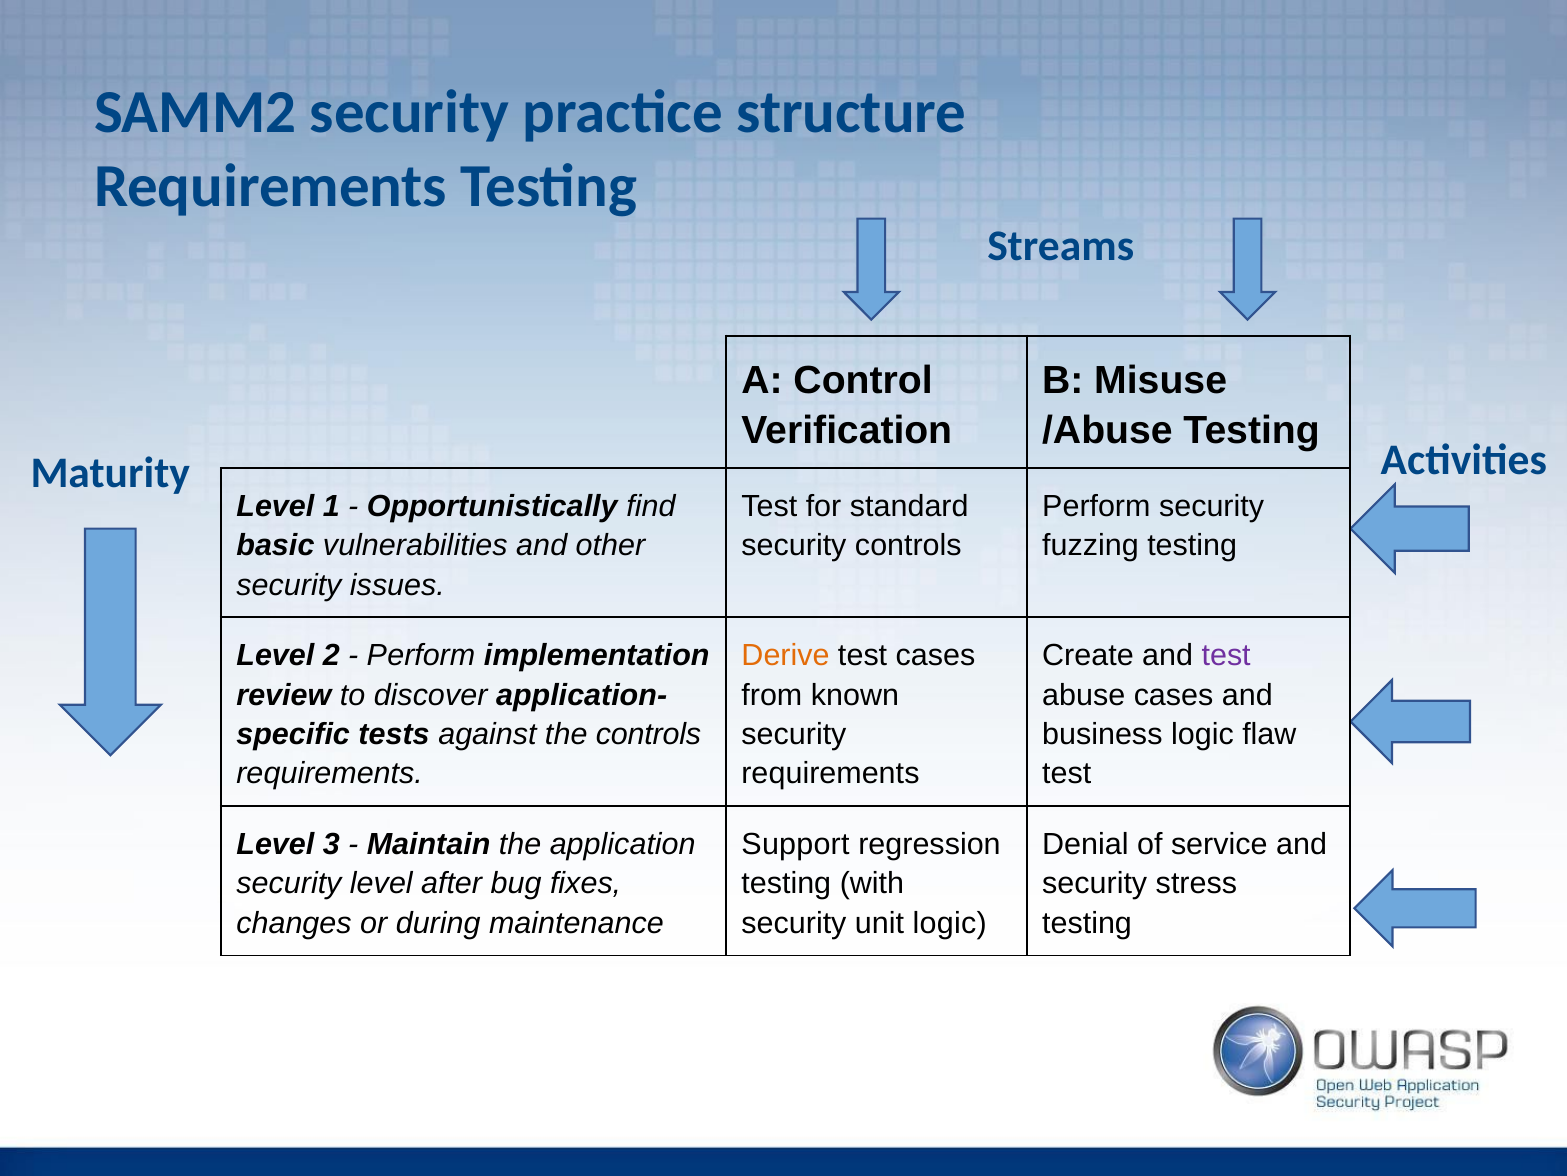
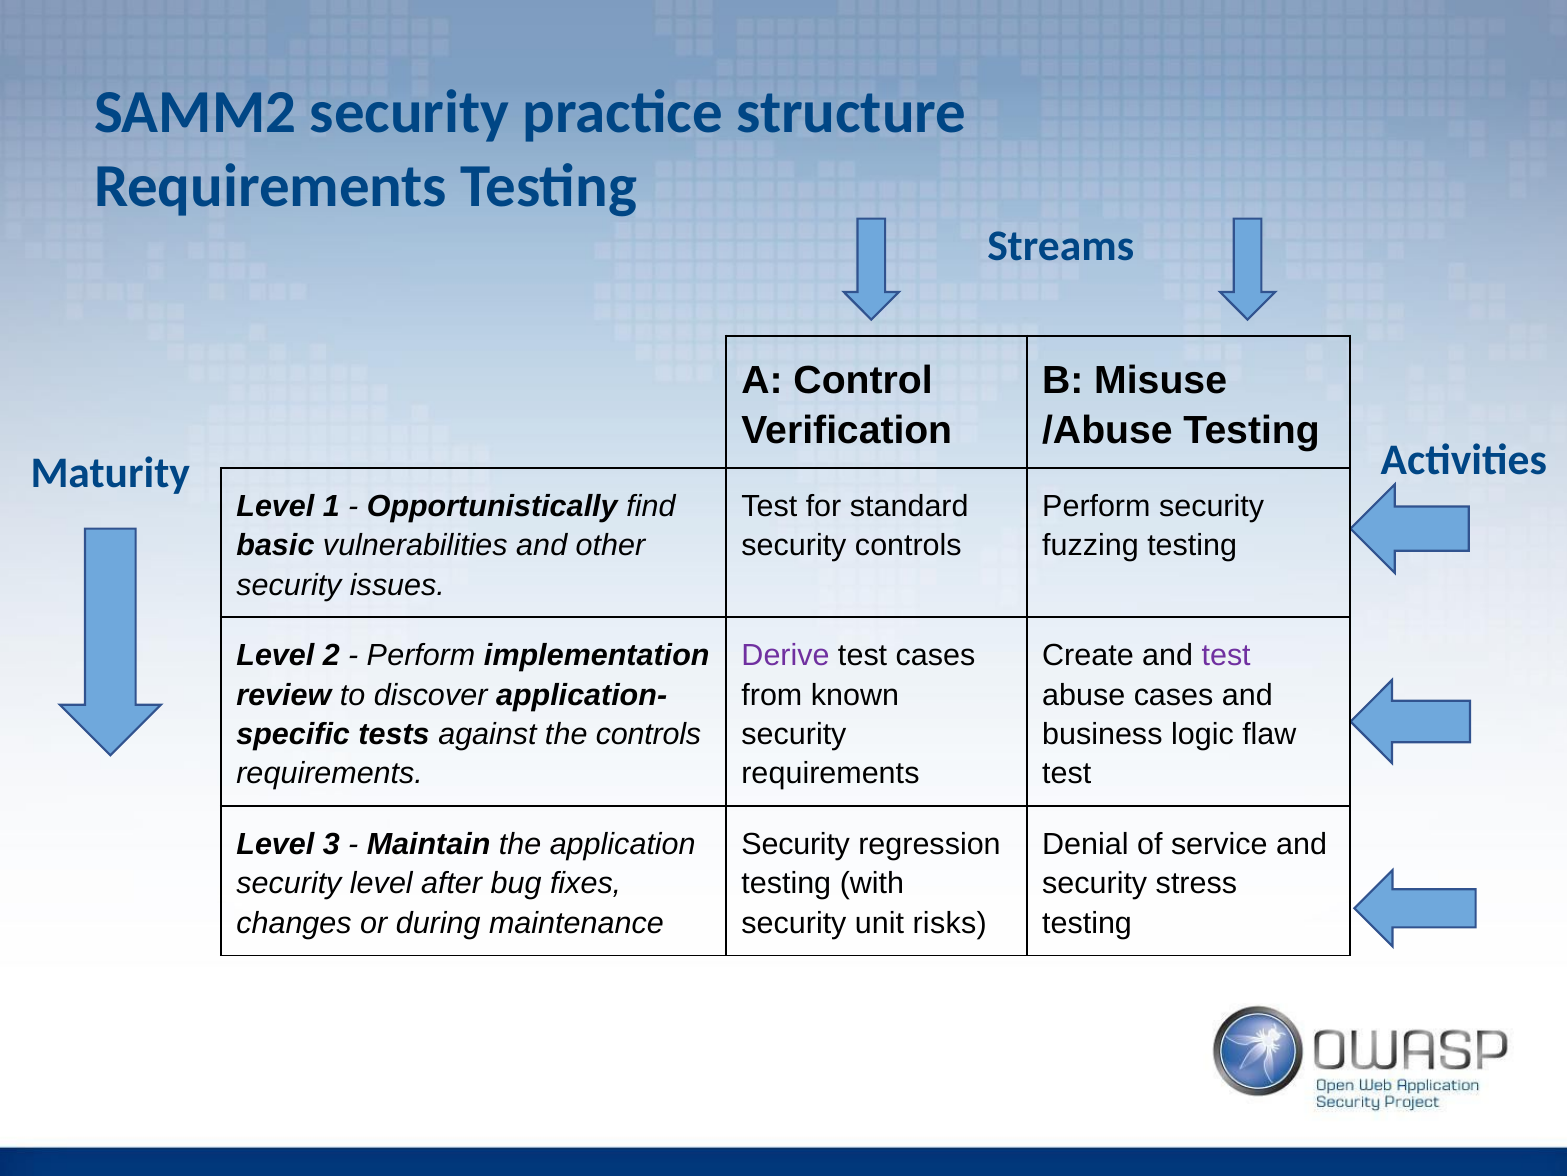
Derive colour: orange -> purple (786, 655)
Support: Support -> Security (796, 844)
unit logic: logic -> risks (950, 923)
